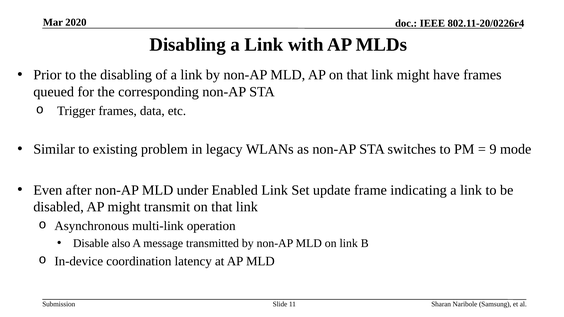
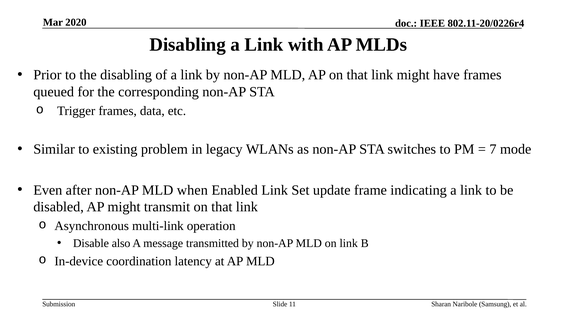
9: 9 -> 7 (493, 149)
under: under -> when (192, 190)
